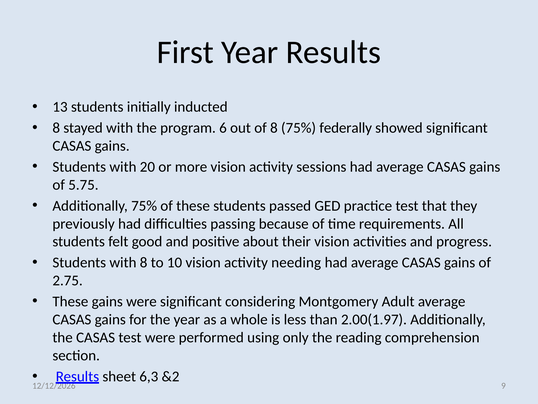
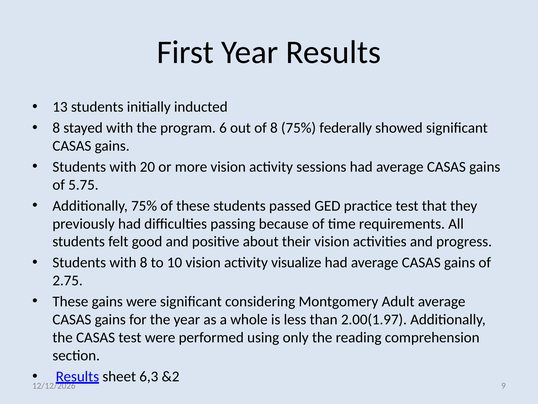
needing: needing -> visualize (296, 262)
